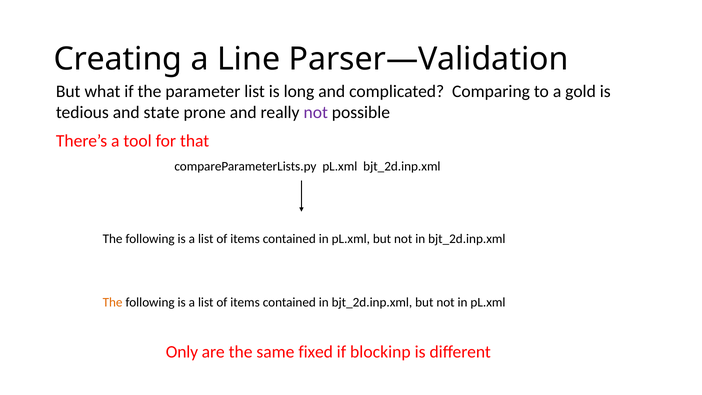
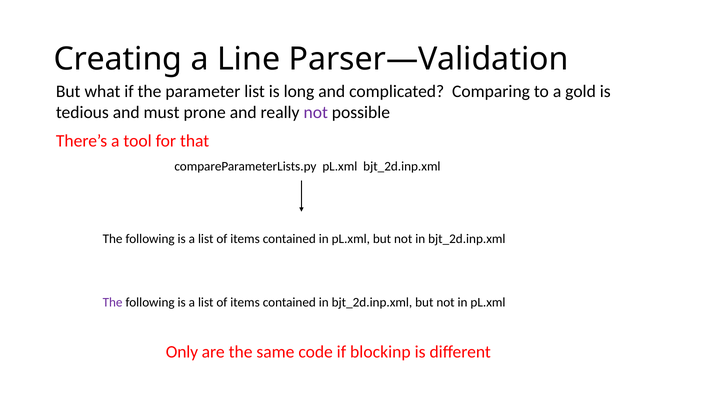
state: state -> must (162, 112)
The colour: orange -> purple (113, 302)
fixed: fixed -> code (316, 352)
